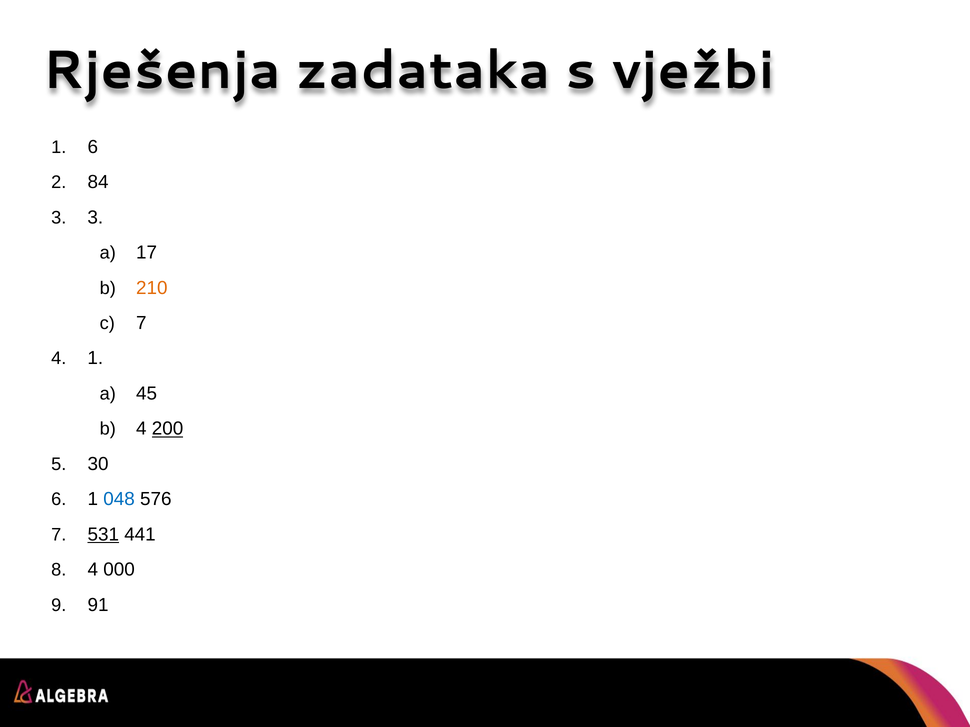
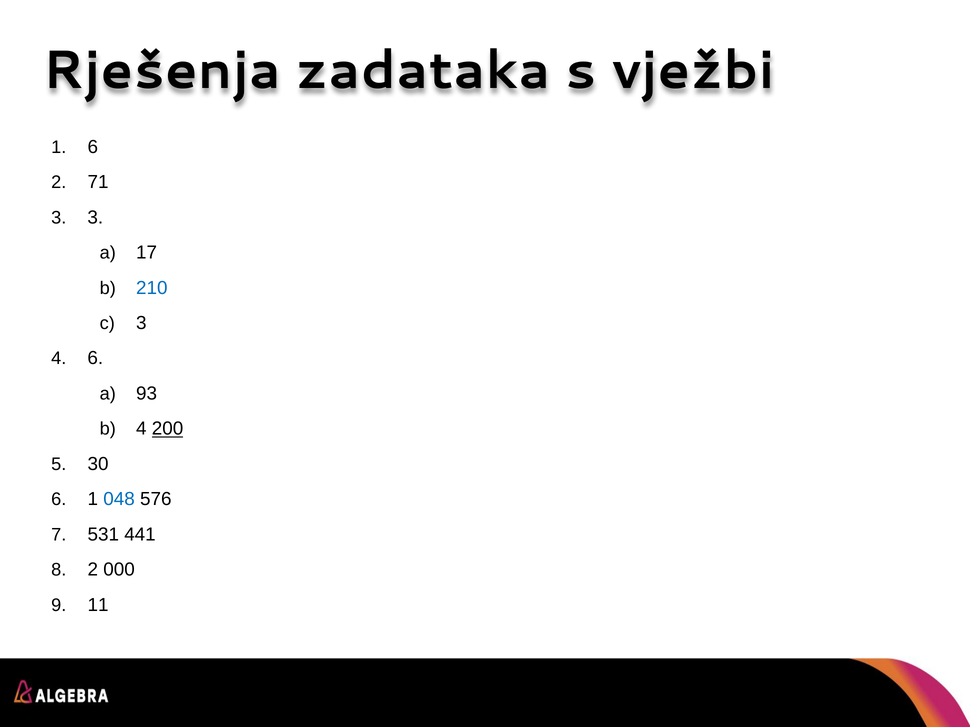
84: 84 -> 71 (98, 182)
210 colour: orange -> blue (152, 288)
7: 7 -> 3 (141, 323)
4 1: 1 -> 6 (95, 359)
45: 45 -> 93 (147, 394)
531 underline: present -> none (103, 535)
4: 4 -> 2 (93, 570)
91: 91 -> 11 (98, 605)
